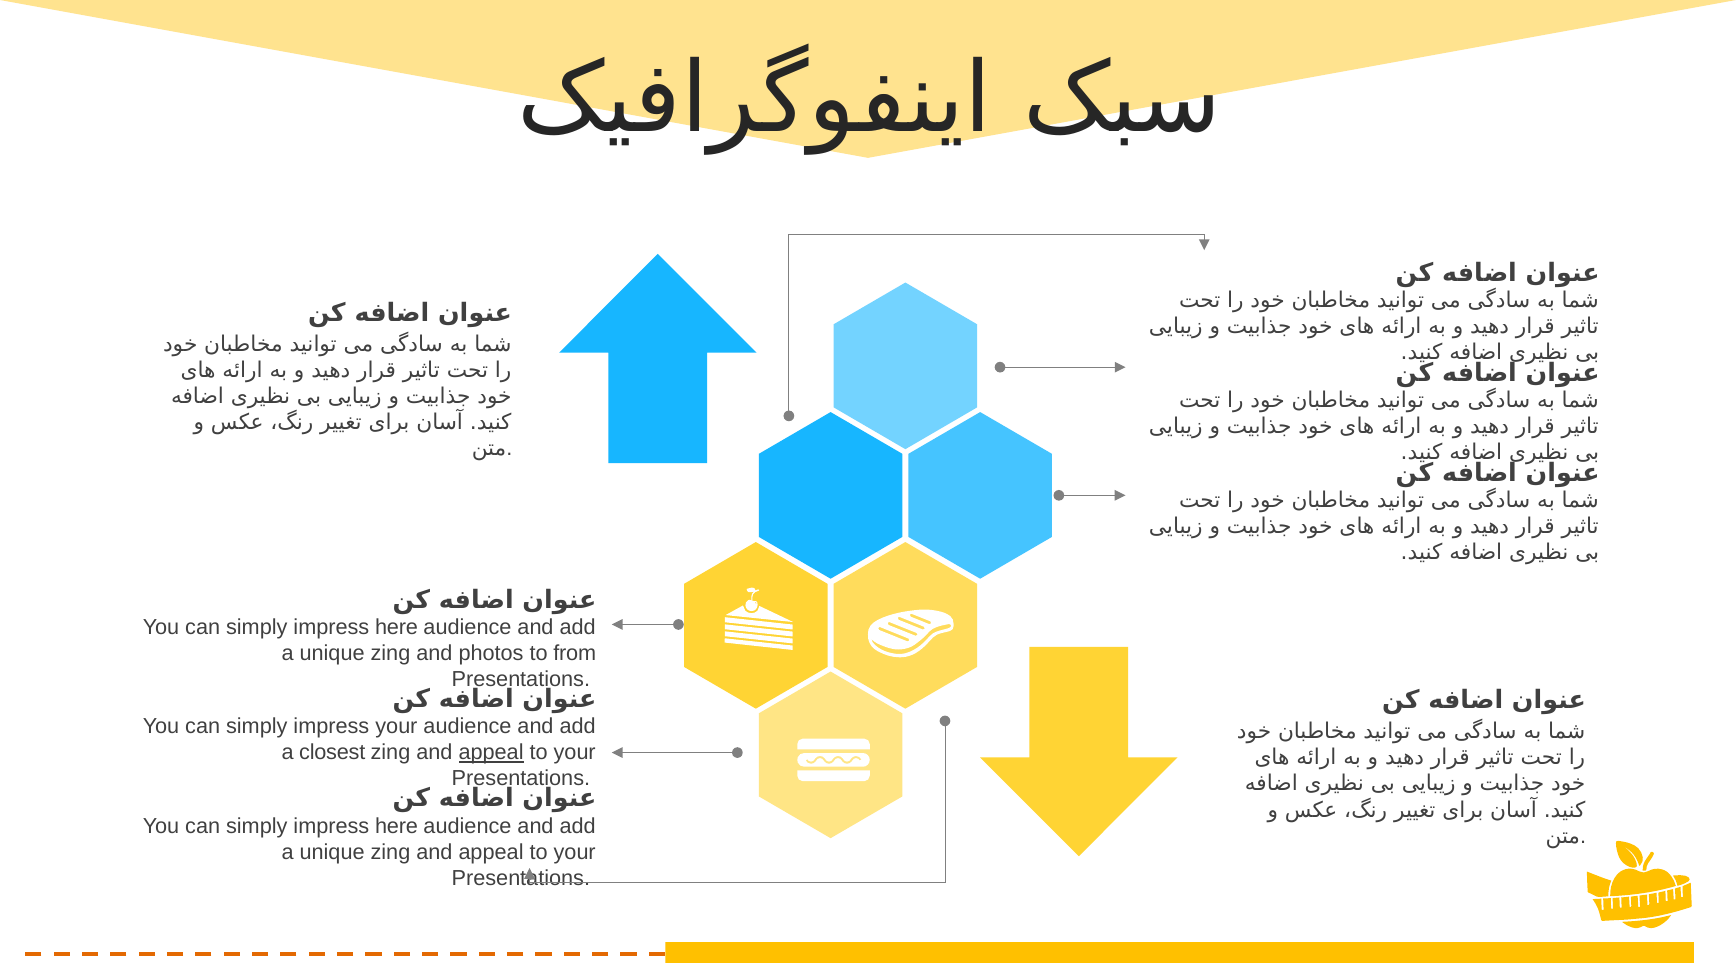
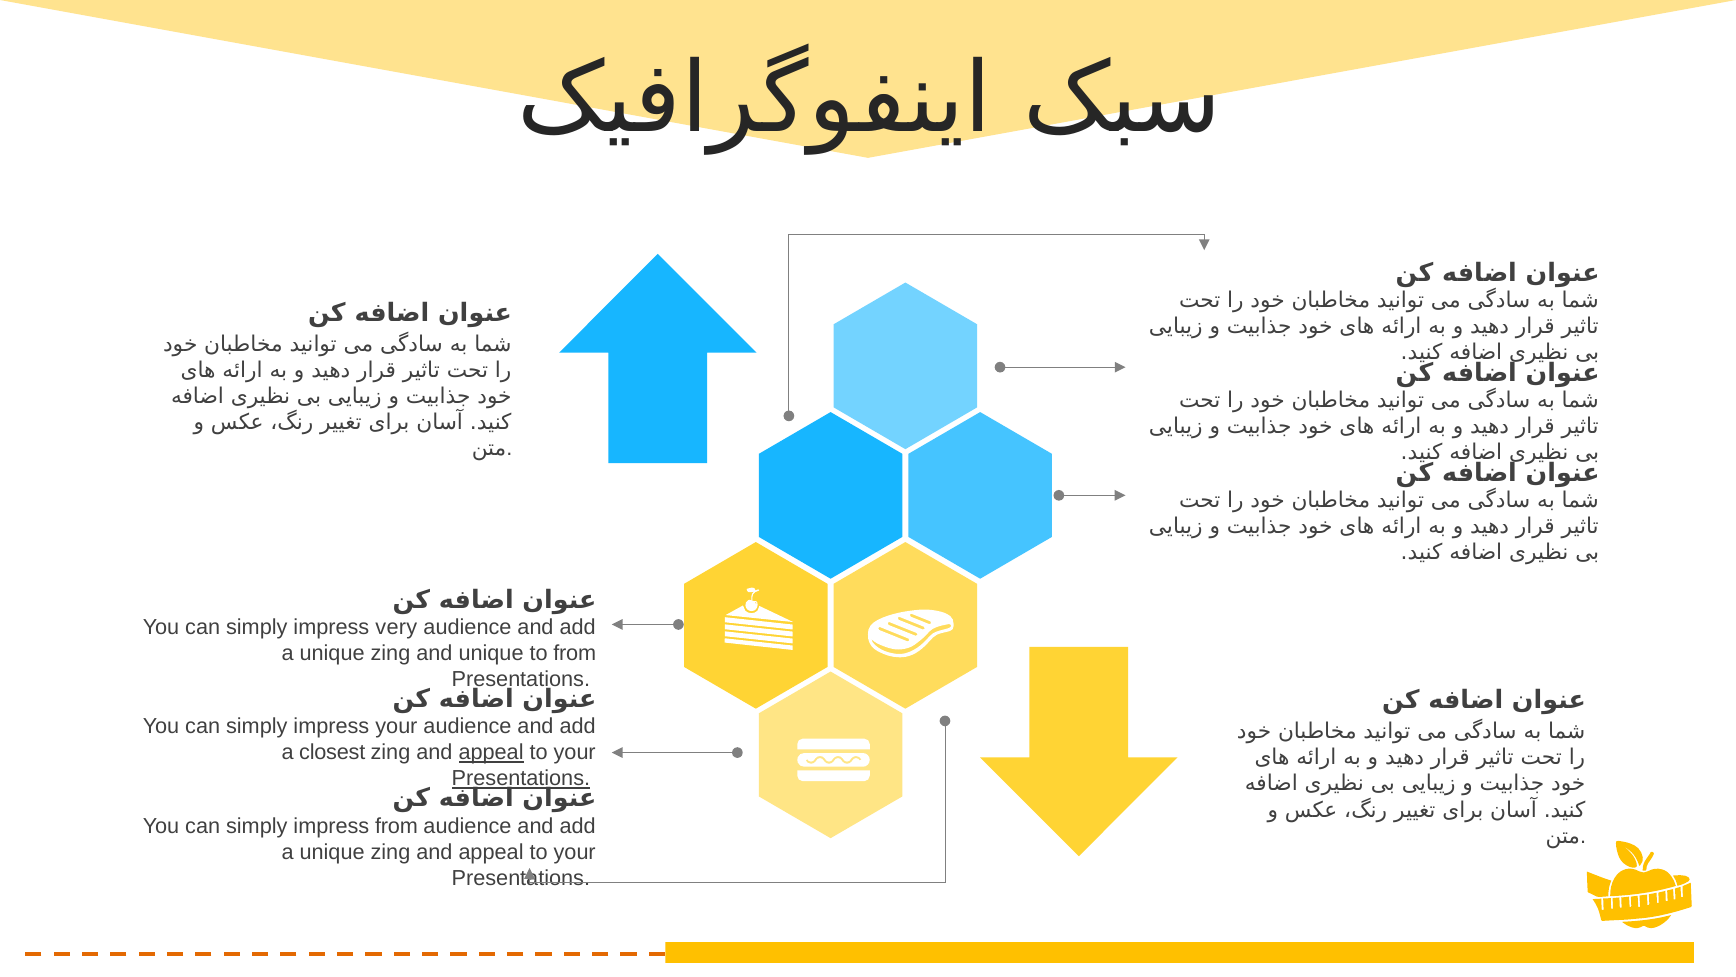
here: here -> very (396, 627)
and photos: photos -> unique (491, 653)
Presentations underline: none -> present (521, 778)
here: here -> from (397, 826)
